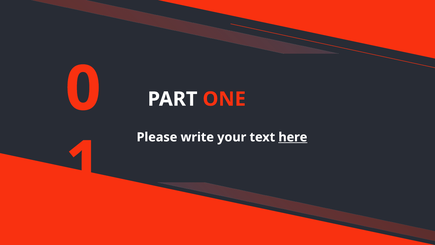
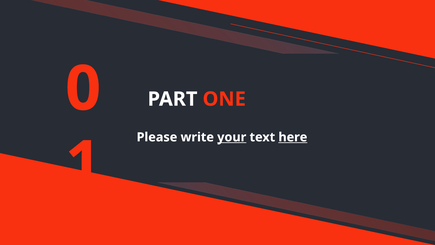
your underline: none -> present (232, 137)
